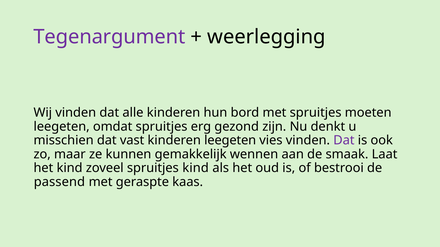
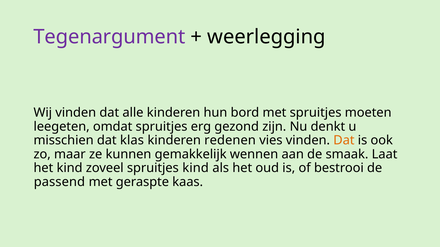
vast: vast -> klas (132, 141)
kinderen leegeten: leegeten -> redenen (230, 141)
Dat colour: purple -> orange (344, 141)
